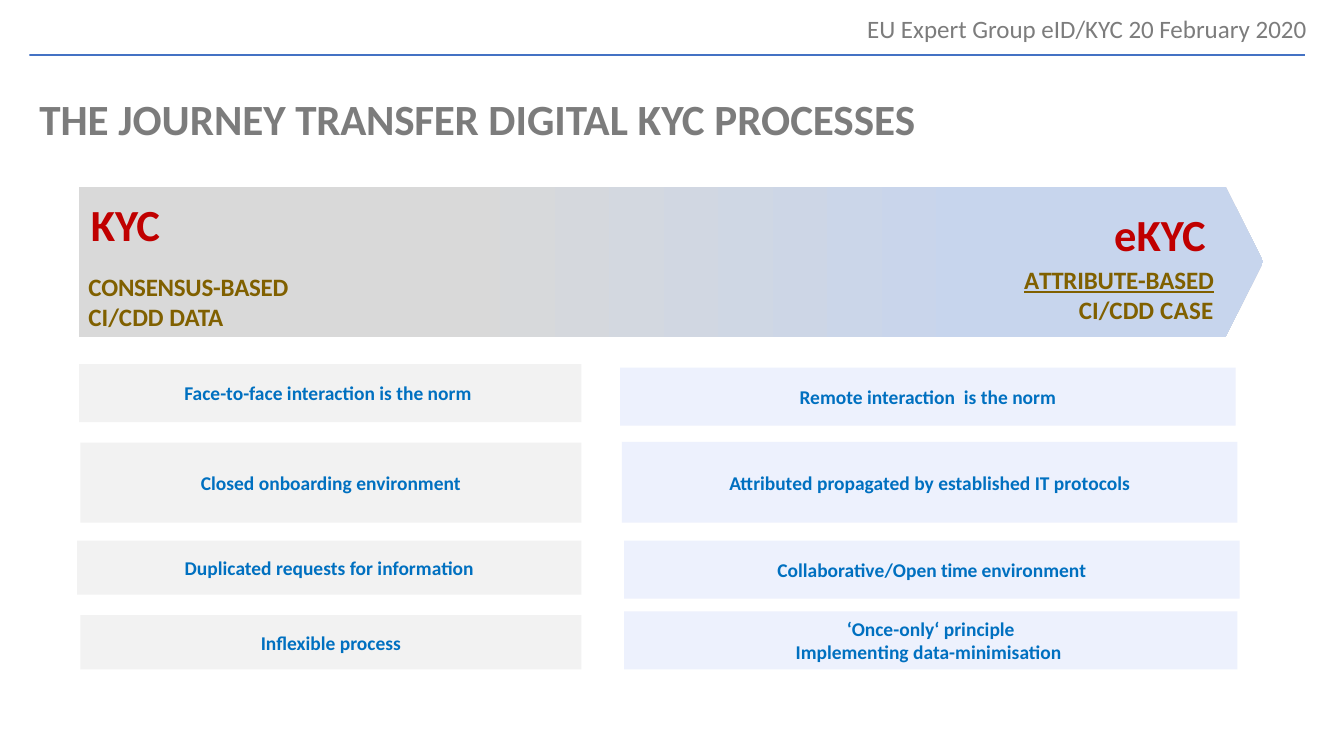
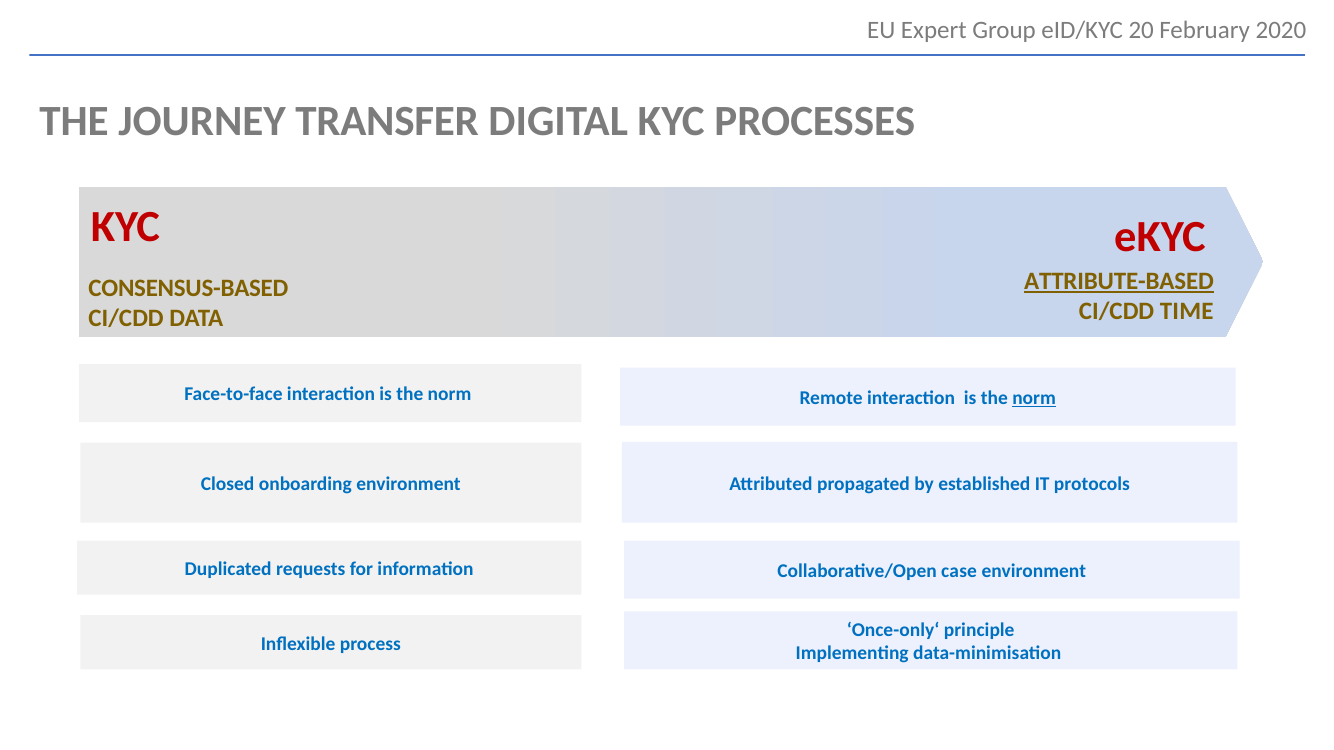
CASE: CASE -> TIME (1187, 311)
norm underline: none -> present (1034, 398)
time: time -> case (959, 571)
